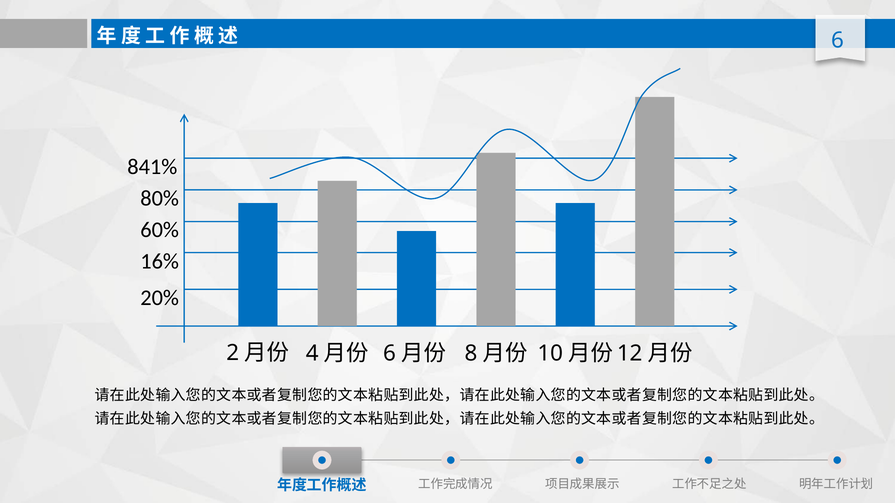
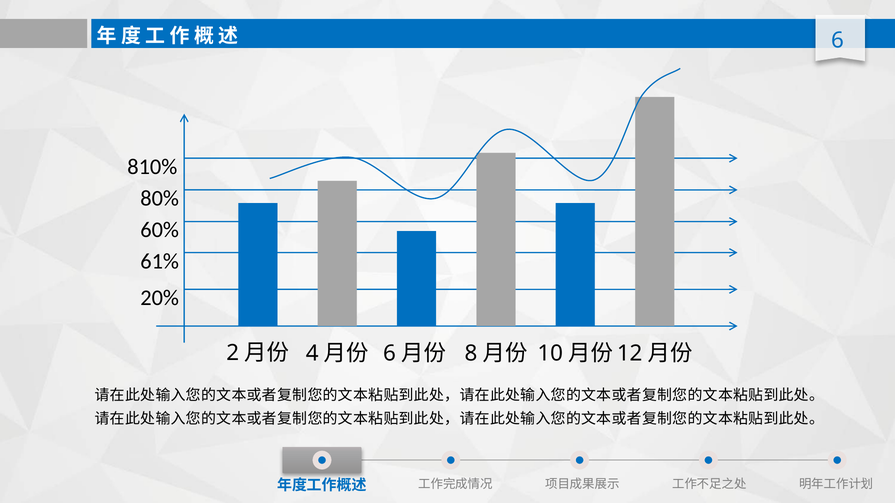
841%: 841% -> 810% (152, 167)
16%: 16% -> 61% (160, 261)
